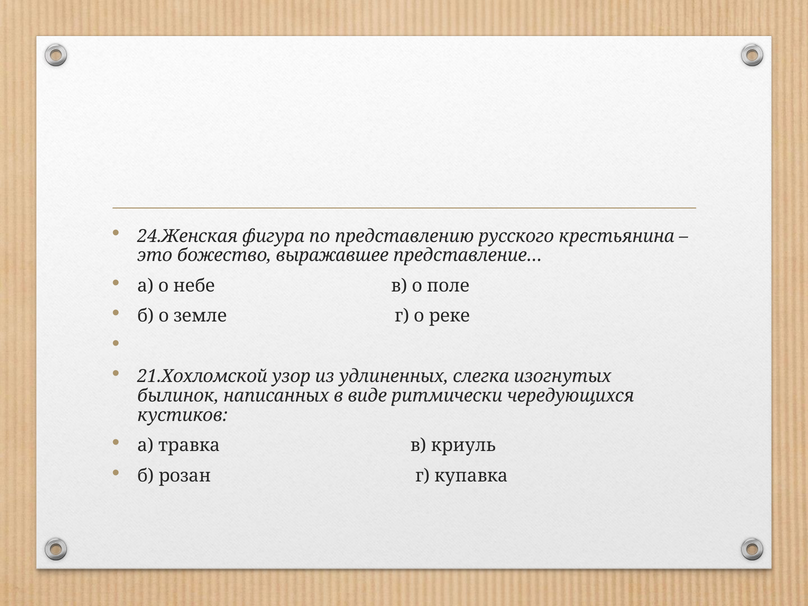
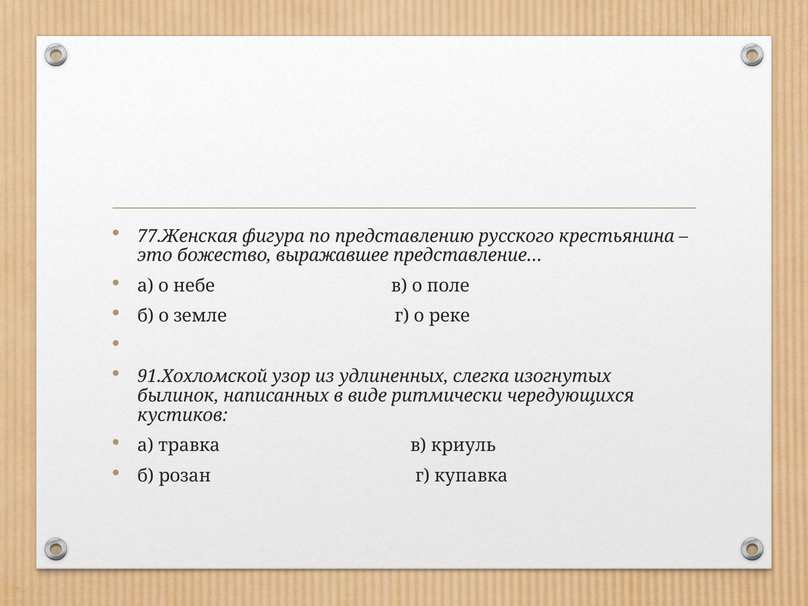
24.Женская: 24.Женская -> 77.Женская (187, 236)
21.Хохломской: 21.Хохломской -> 91.Хохломской (202, 376)
